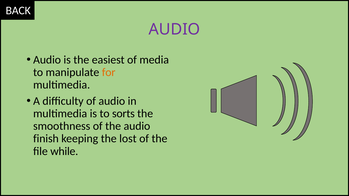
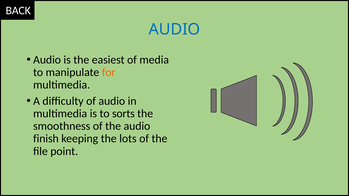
AUDIO colour: purple -> blue (174, 29)
lost: lost -> lots (128, 139)
while: while -> point (64, 151)
